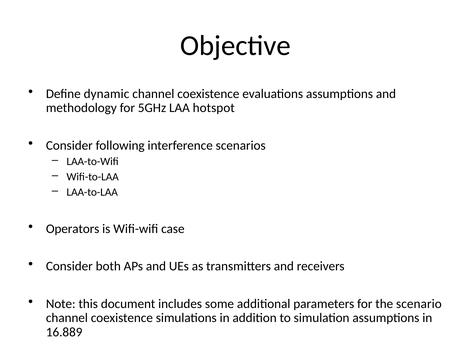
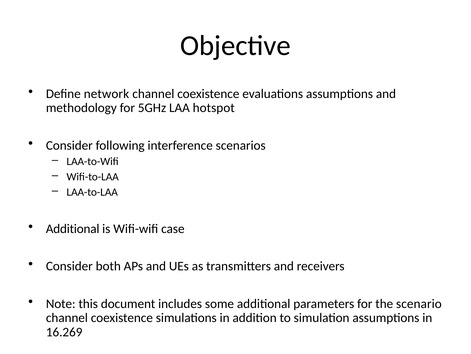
dynamic: dynamic -> network (106, 94)
Operators: Operators -> Additional (73, 228)
16.889: 16.889 -> 16.269 (64, 331)
